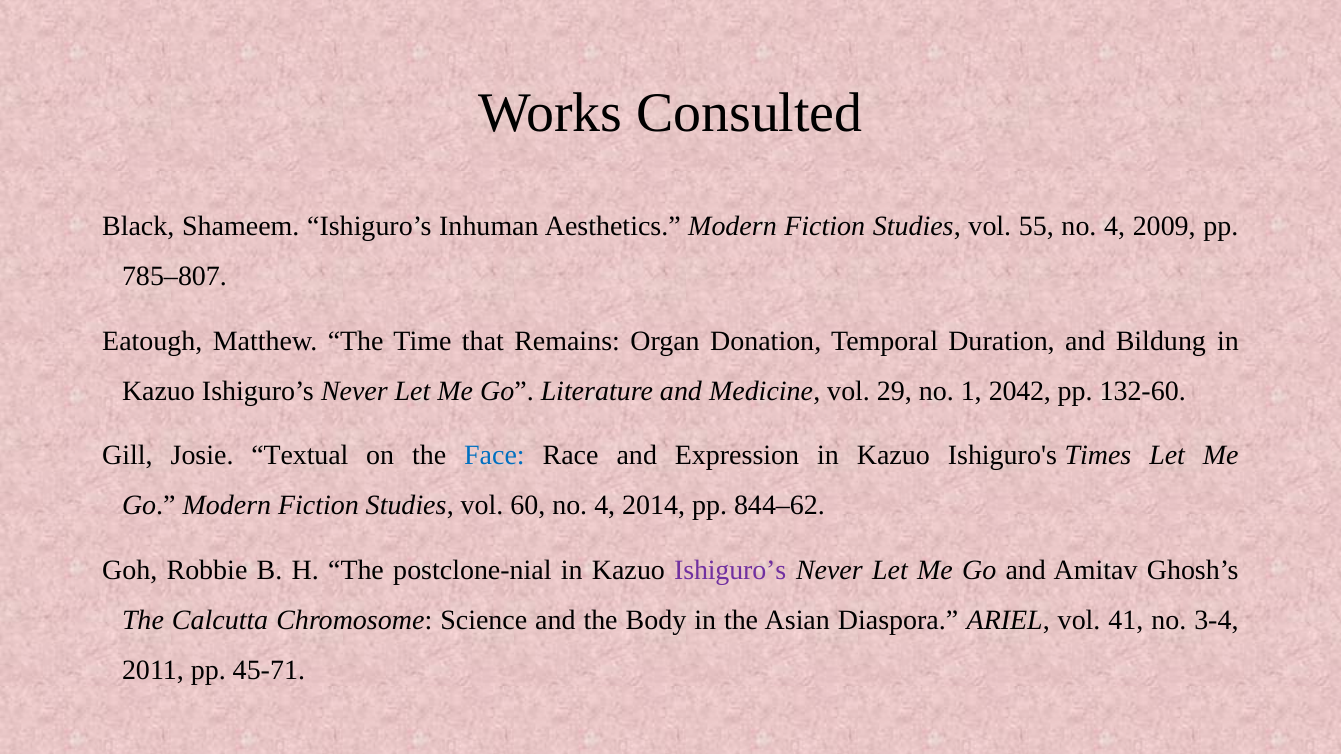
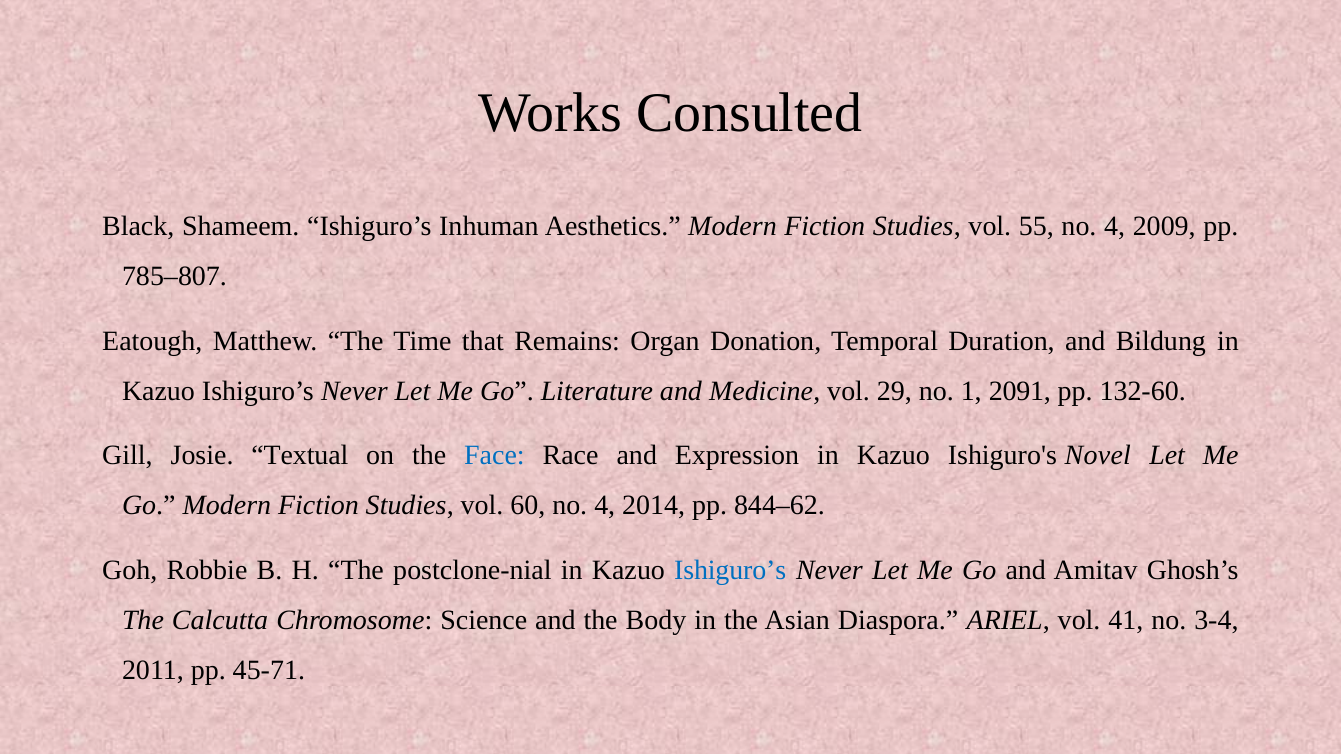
2042: 2042 -> 2091 (1020, 391)
Times: Times -> Novel (1098, 456)
Ishiguro’s colour: purple -> blue (730, 570)
